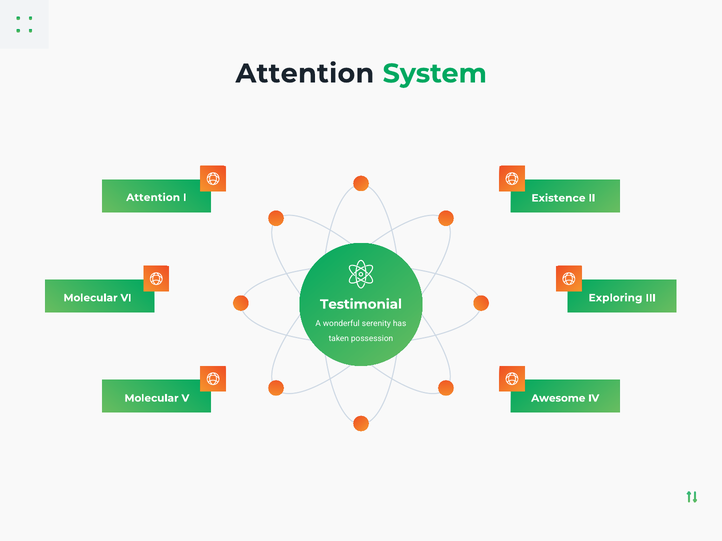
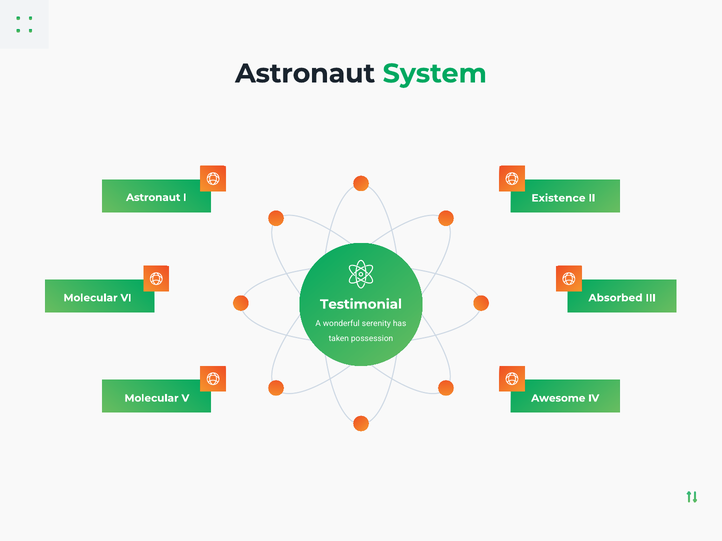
Attention: Attention -> Astronaut (305, 74)
Attention: Attention -> Astronaut (153, 198)
Exploring: Exploring -> Absorbed (616, 298)
